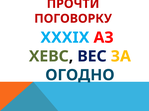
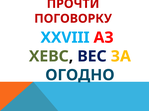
XXXIX: XXXIX -> XXVIII (65, 38)
